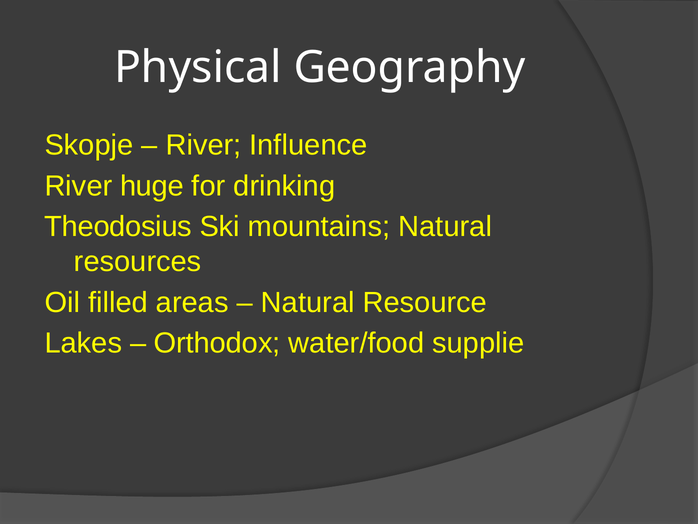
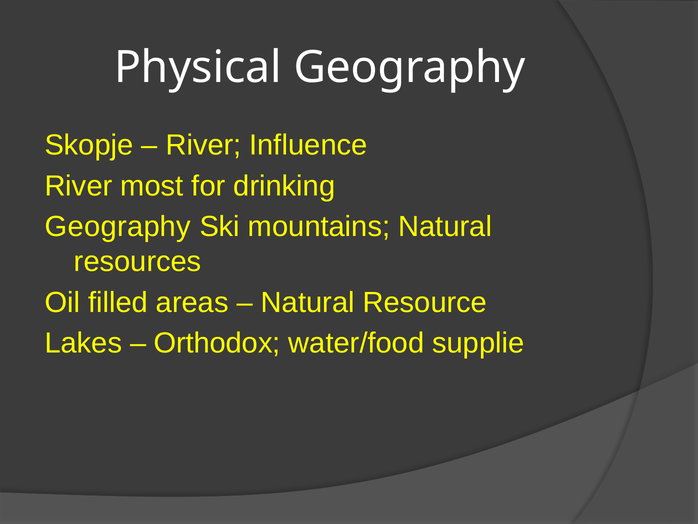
huge: huge -> most (152, 186)
Theodosius: Theodosius -> Geography (118, 227)
